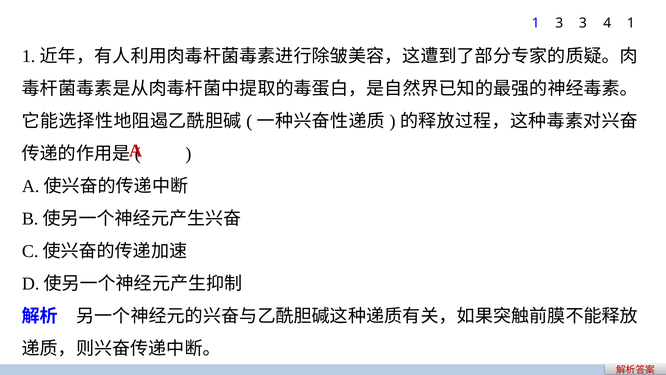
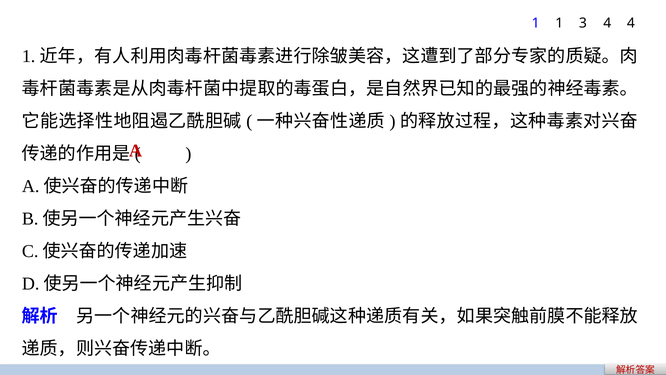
1 3: 3 -> 1 (559, 23)
4 1: 1 -> 4 (631, 23)
